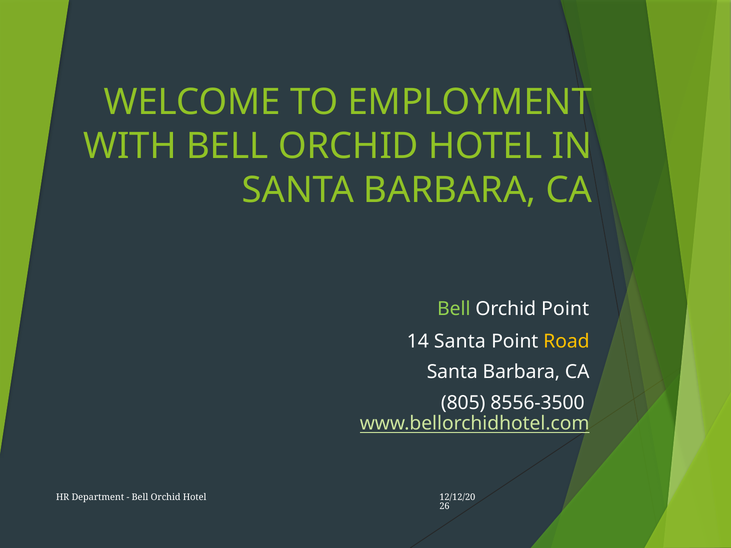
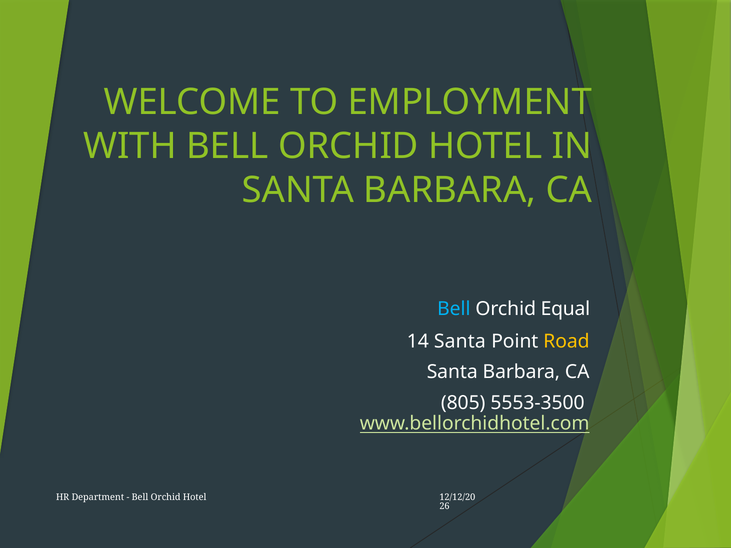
Bell colour: light green -> light blue (454, 309)
Orchid Point: Point -> Equal (565, 309)
8556-3500: 8556-3500 -> 5553-3500 (537, 403)
